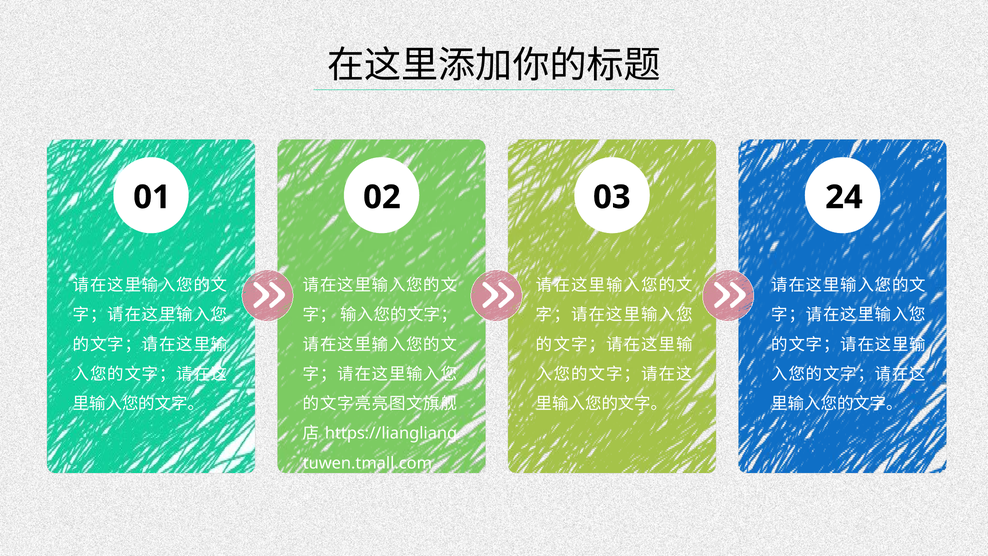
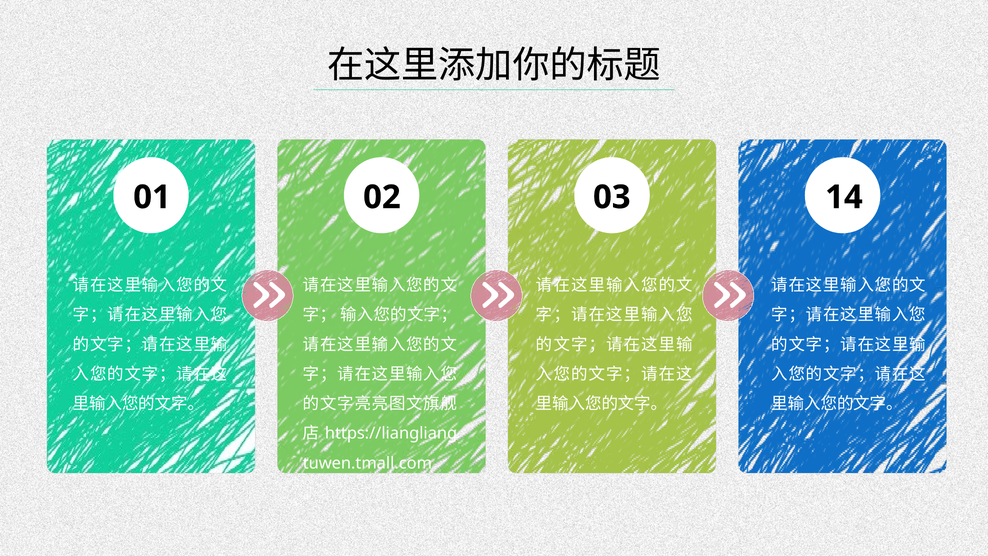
24: 24 -> 14 (844, 197)
